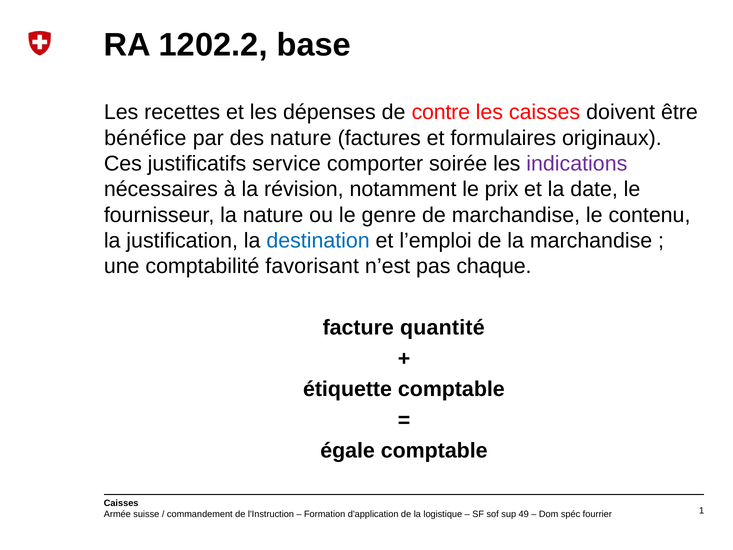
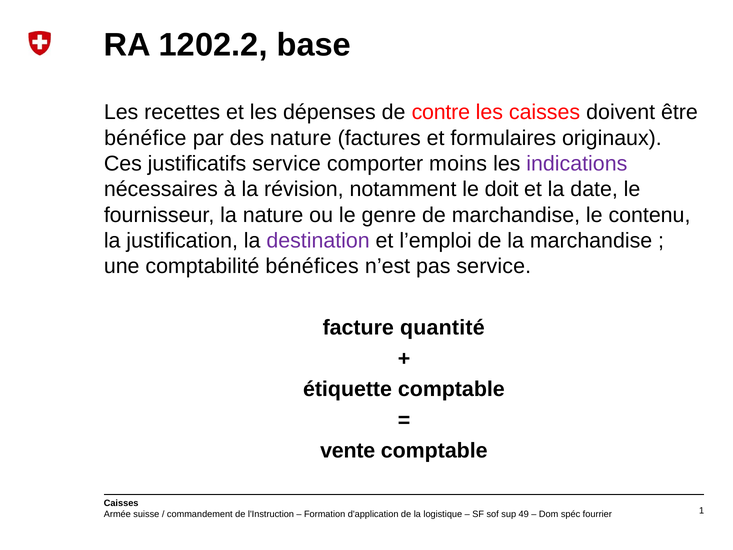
soirée: soirée -> moins (458, 164)
prix: prix -> doit (502, 189)
destination colour: blue -> purple (318, 241)
favorisant: favorisant -> bénéfices (312, 266)
pas chaque: chaque -> service (494, 266)
égale: égale -> vente (348, 451)
